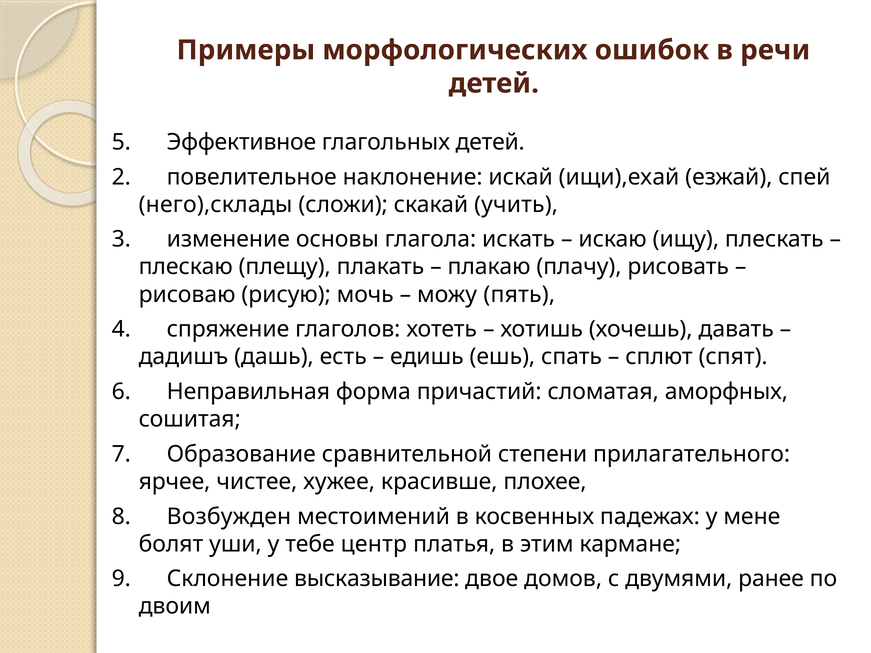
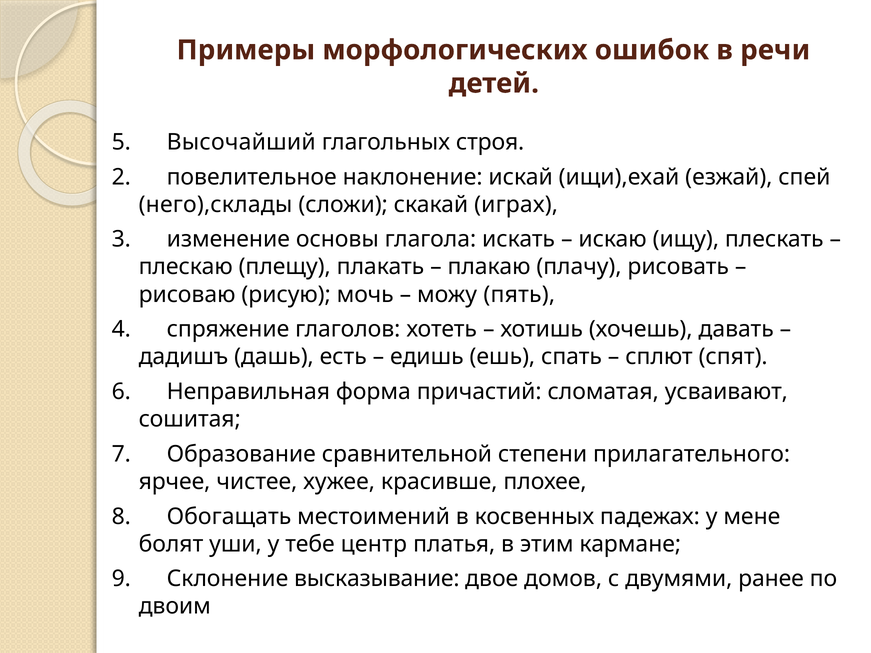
Эффективное: Эффективное -> Высочайший (241, 142)
глагольных детей: детей -> строя (490, 142)
учить: учить -> играх (516, 205)
аморфных: аморфных -> усваивают (726, 392)
Возбужден: Возбужден -> Обогащать (229, 517)
